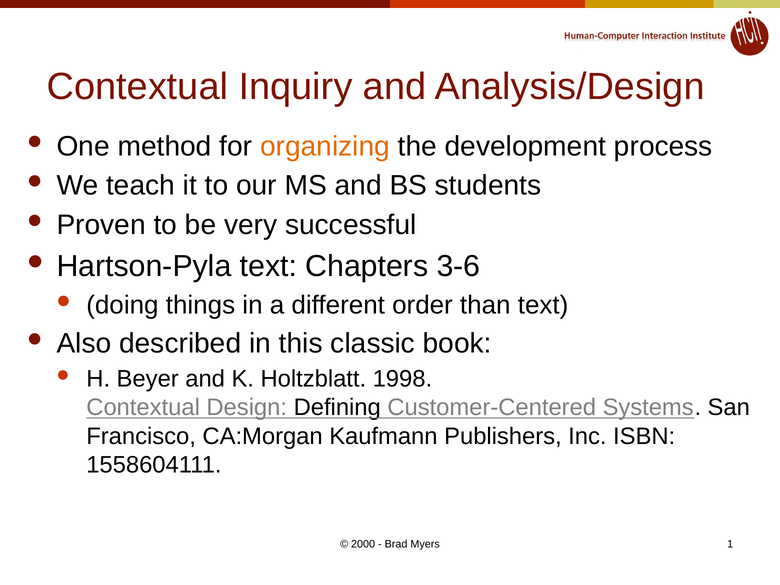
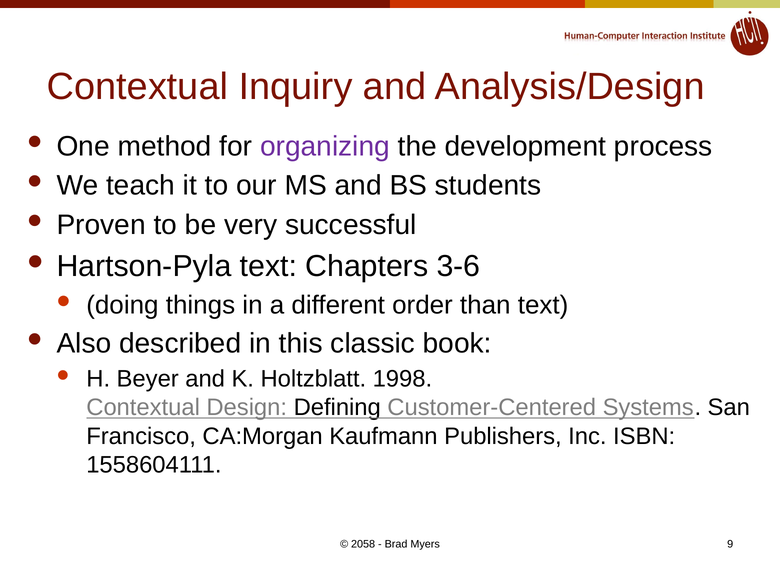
organizing colour: orange -> purple (325, 146)
2000: 2000 -> 2058 (363, 544)
1: 1 -> 9 (730, 544)
